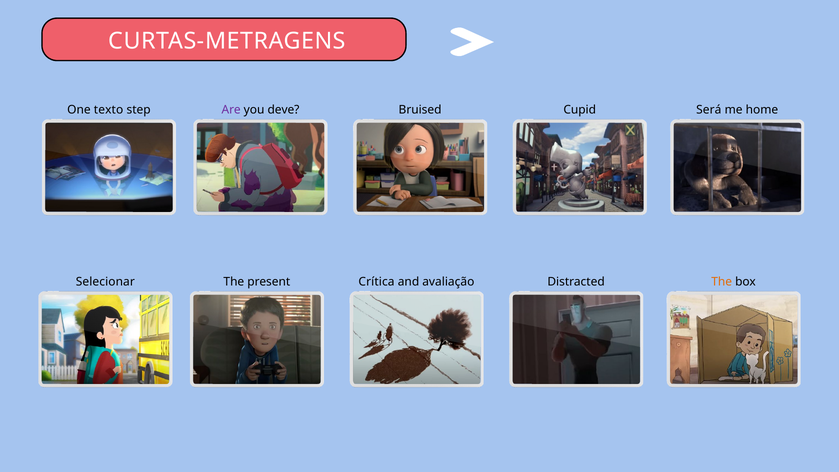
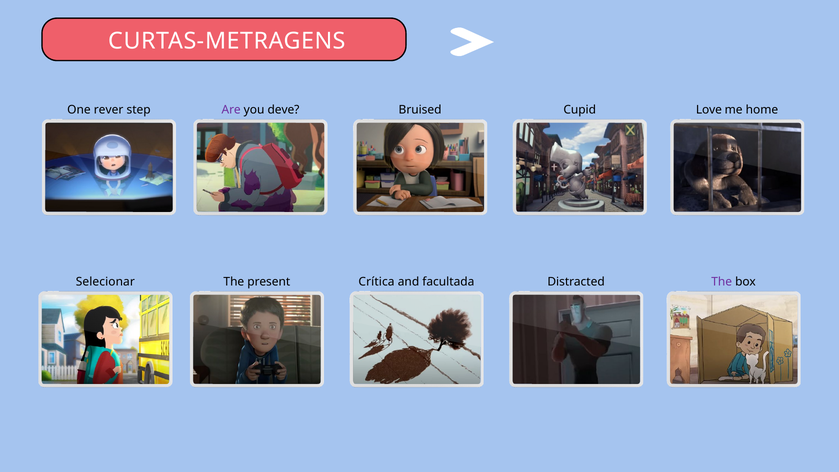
texto: texto -> rever (109, 110)
Será: Será -> Love (709, 110)
avaliação: avaliação -> facultada (448, 282)
The colour: orange -> purple (722, 282)
